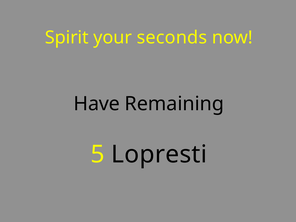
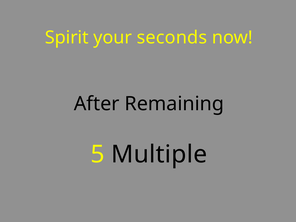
Have: Have -> After (97, 104)
Lopresti: Lopresti -> Multiple (159, 154)
